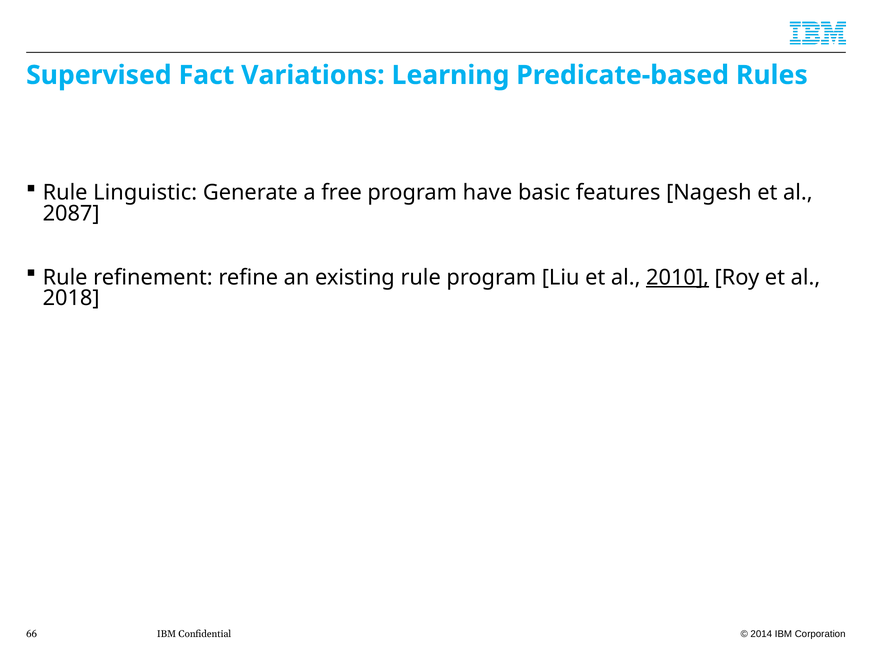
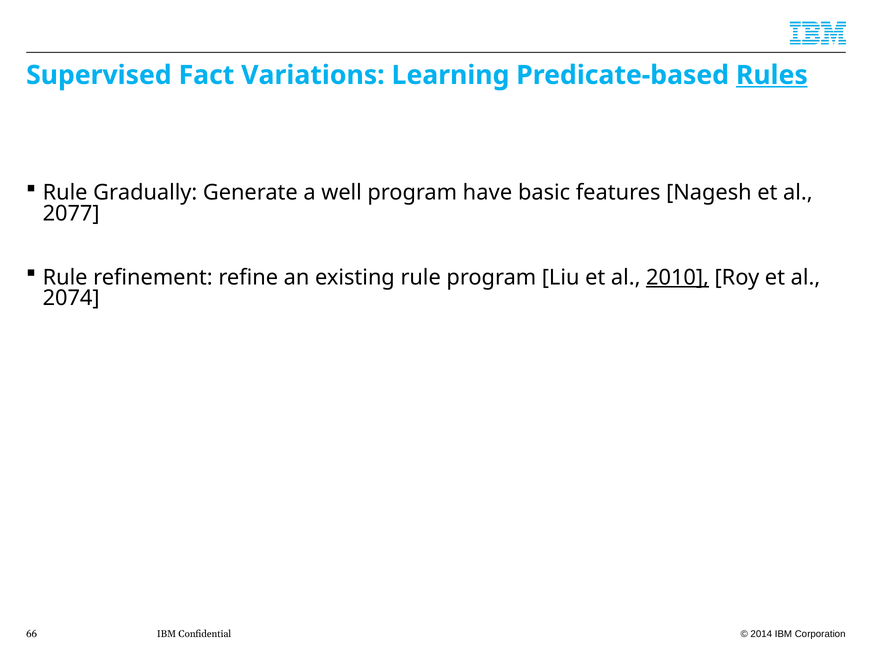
Rules underline: none -> present (772, 75)
Linguistic: Linguistic -> Gradually (145, 193)
free: free -> well (342, 193)
2087: 2087 -> 2077 (71, 214)
2018: 2018 -> 2074 (71, 298)
